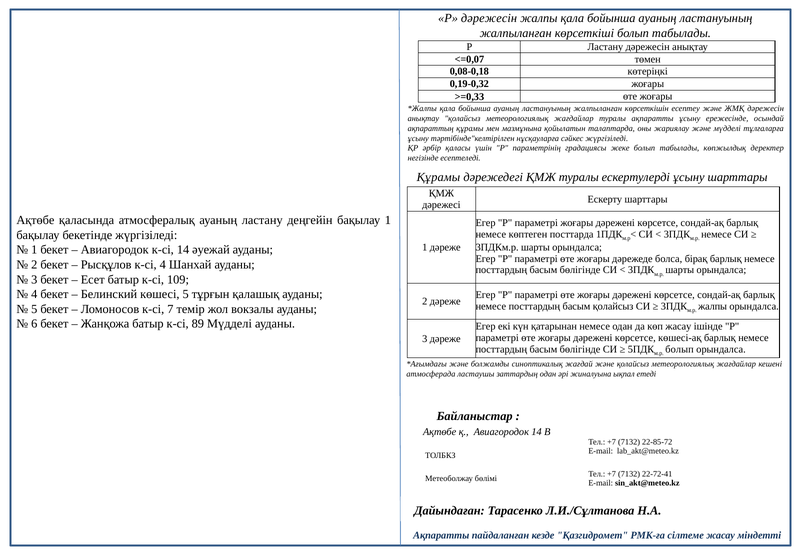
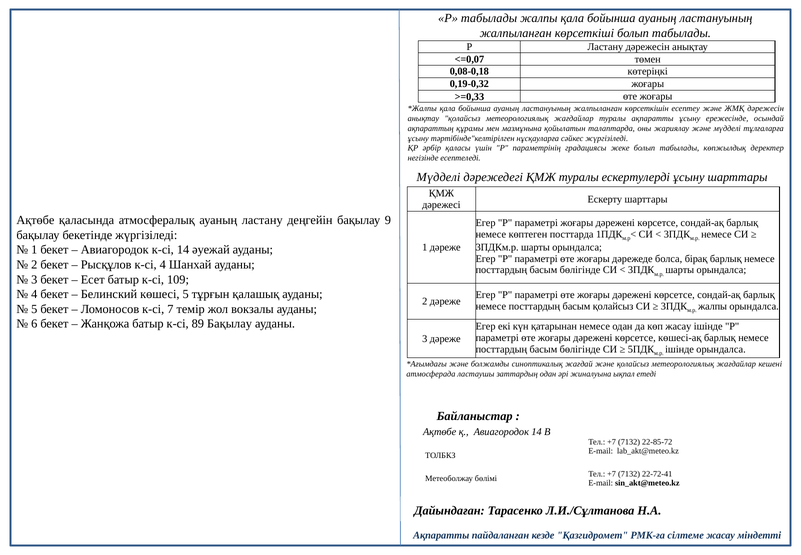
Р дәрежесін: дәрежесін -> табылады (489, 18)
Құрамы: Құрамы -> Мүдделі (438, 177)
бақылау 1: 1 -> 9 (388, 220)
89 Мүдделі: Мүдделі -> Бақылау (230, 324)
болып: болып -> ішінде (680, 349)
